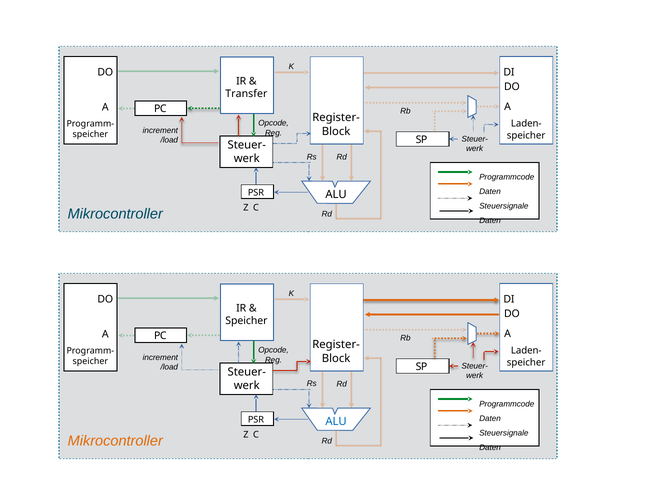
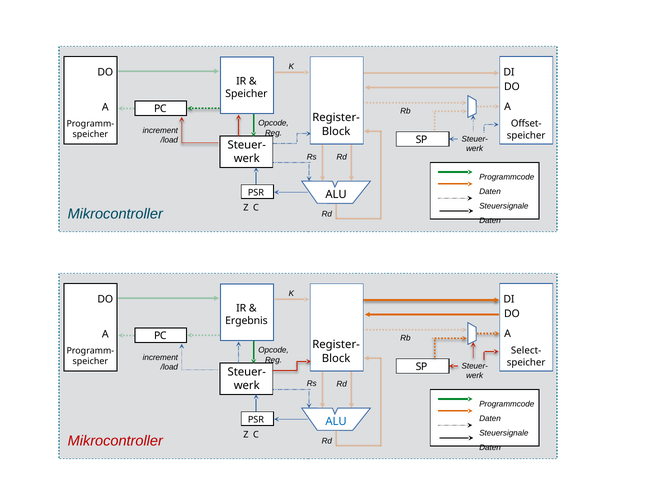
Transfer: Transfer -> Speicher (246, 94)
Laden-: Laden- -> Offset- (526, 124)
Speicher: Speicher -> Ergebnis (246, 321)
Laden-: Laden- -> Select- (526, 350)
Mikrocontroller colour: orange -> red (115, 441)
